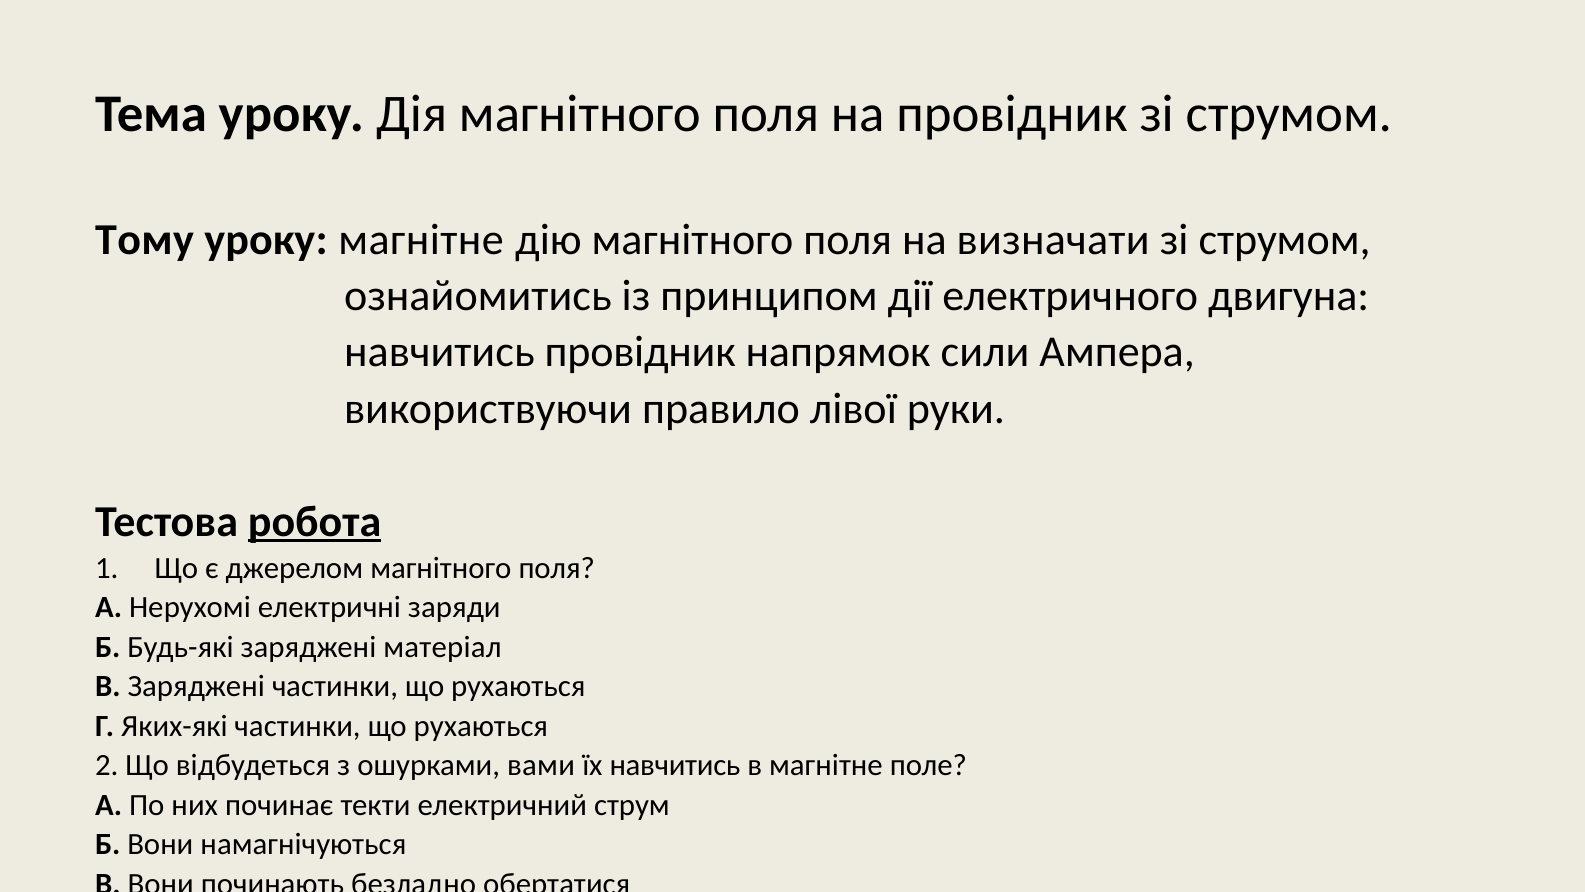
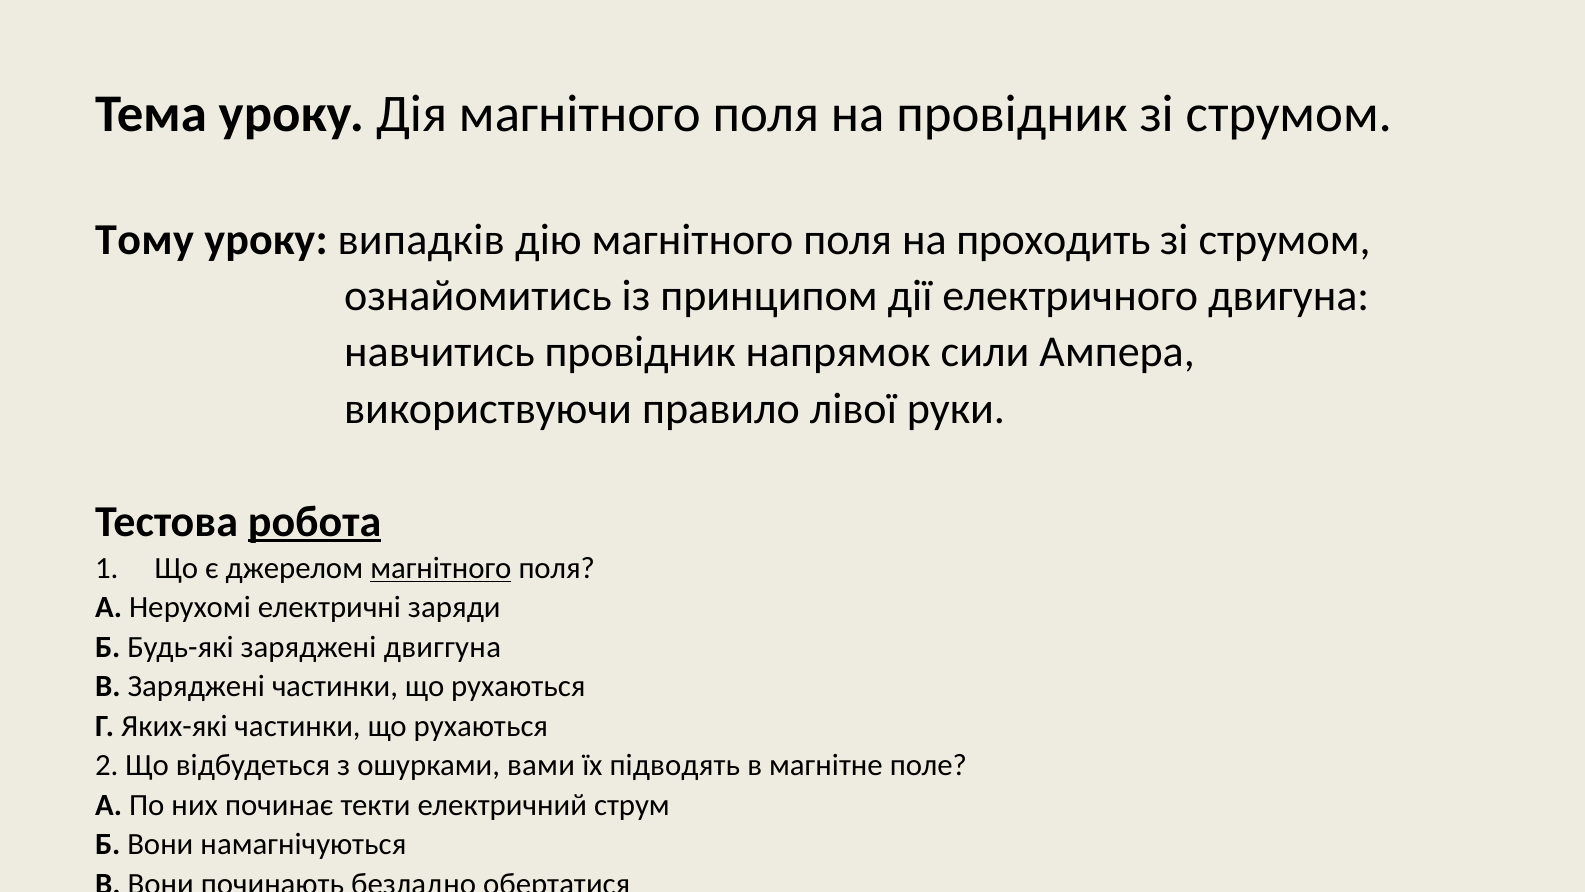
уроку магнітне: магнітне -> випадків (421, 239)
визначати: визначати -> проходить (1054, 239)
магнітного underline: none -> present (441, 568)
матеріал: матеріал -> двиггуна (442, 647)
їх навчитись: навчитись -> підводять (675, 765)
